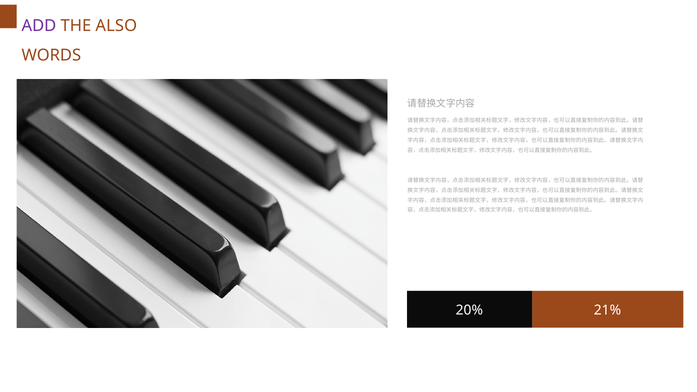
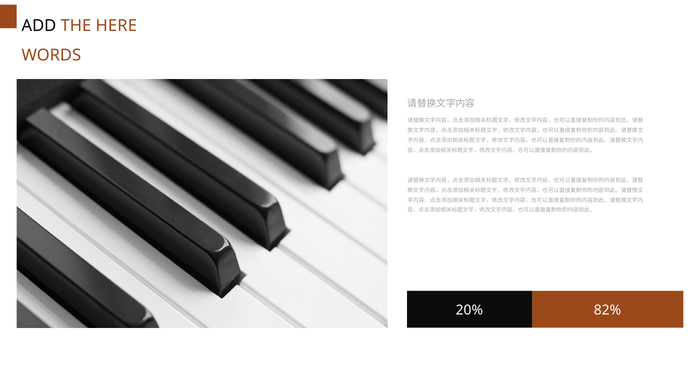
ADD colour: purple -> black (39, 26)
ALSO: ALSO -> HERE (116, 26)
21%: 21% -> 82% (607, 310)
